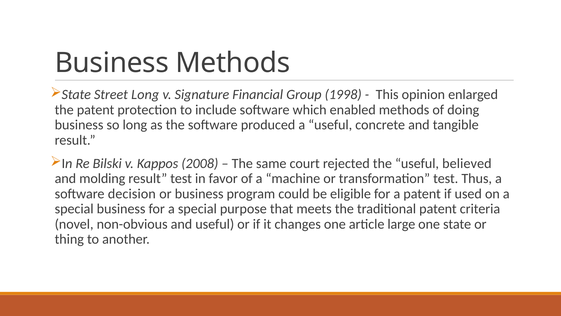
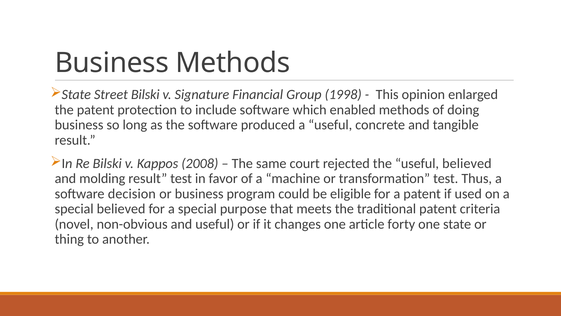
Street Long: Long -> Bilski (145, 95)
special business: business -> believed (121, 209)
large: large -> forty (401, 224)
